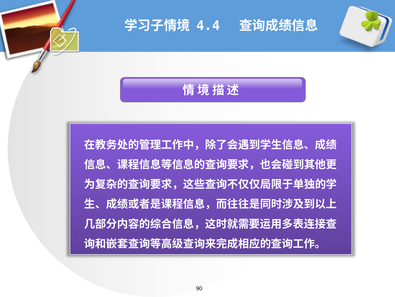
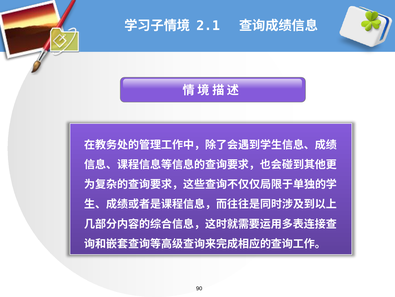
4.4: 4.4 -> 2.1 (208, 26)
